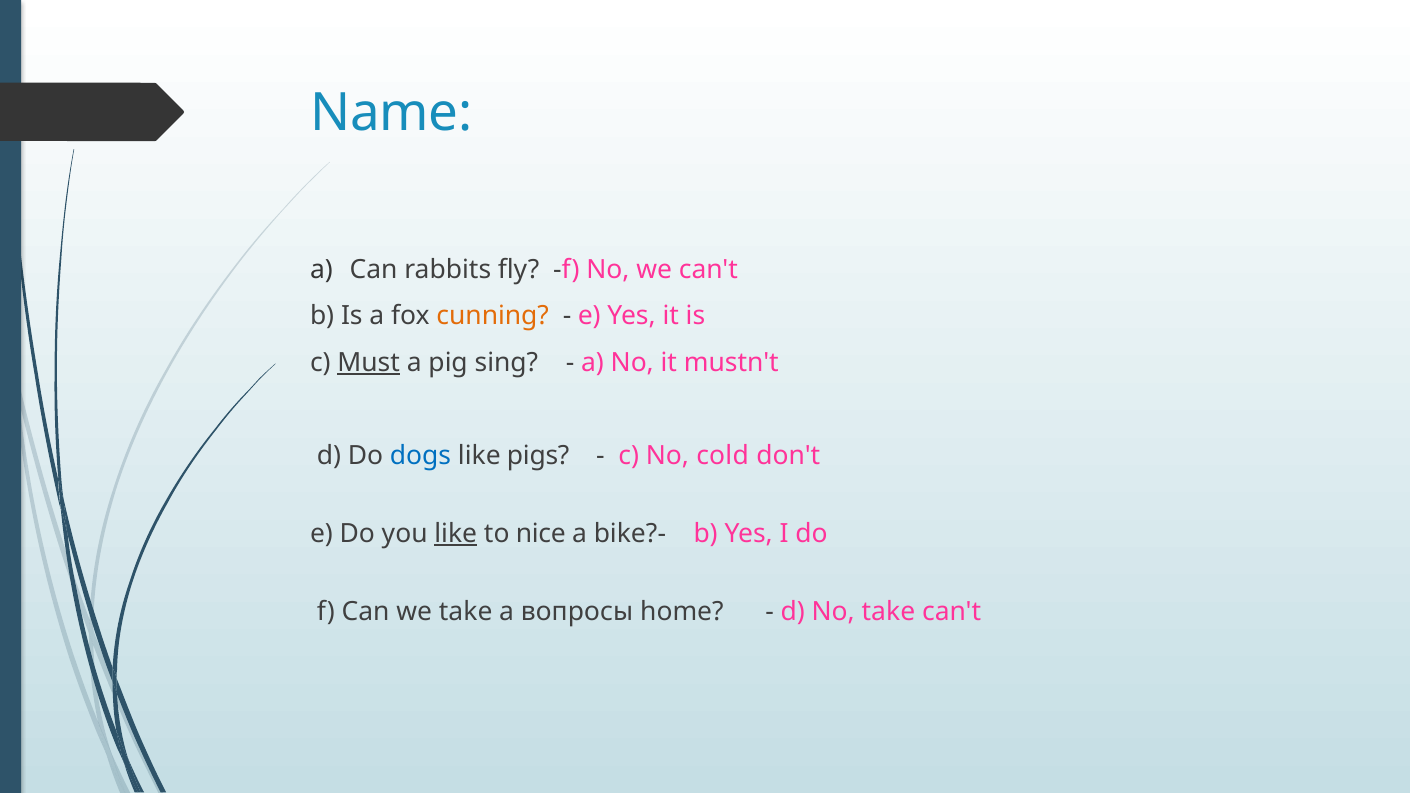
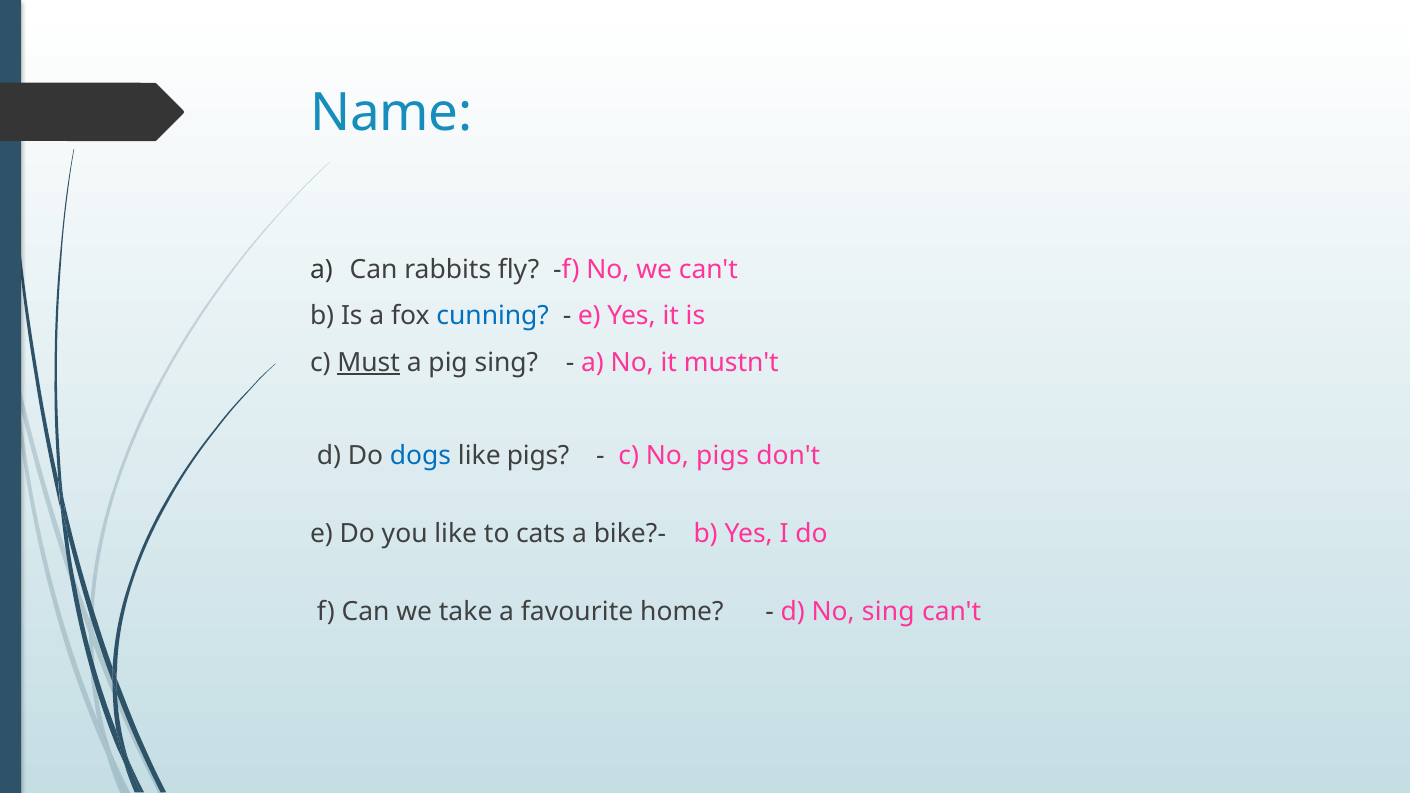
cunning colour: orange -> blue (493, 316)
No cold: cold -> pigs (723, 455)
like underline: present -> none (456, 534)
nice: nice -> cats (541, 534)
вопросы: вопросы -> favourite (577, 612)
No take: take -> sing (888, 612)
